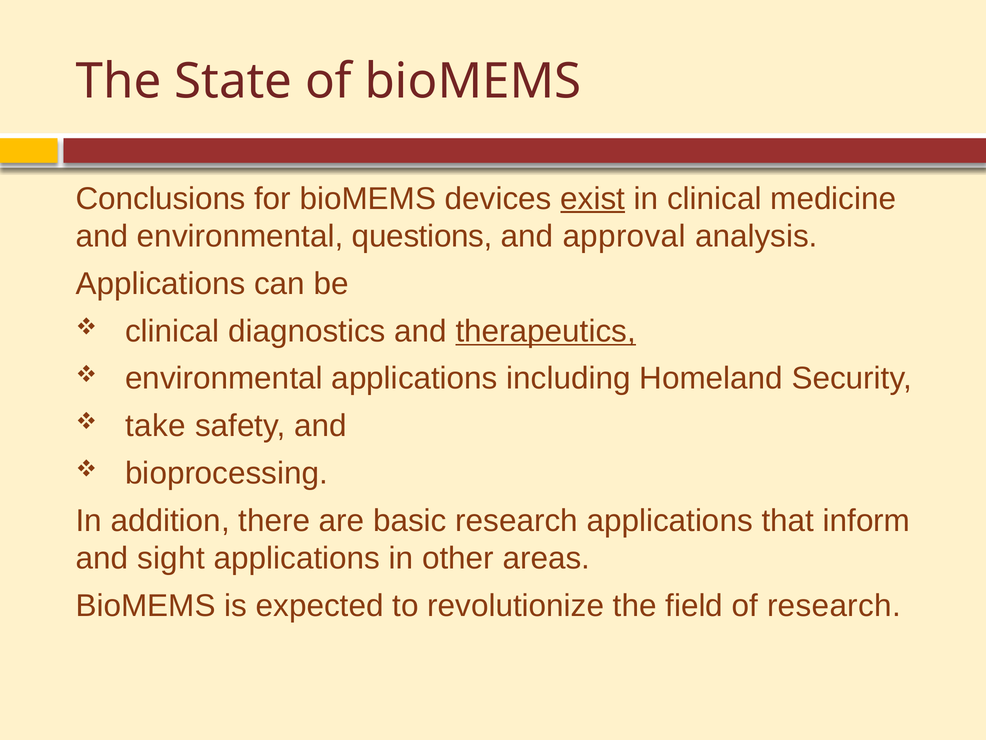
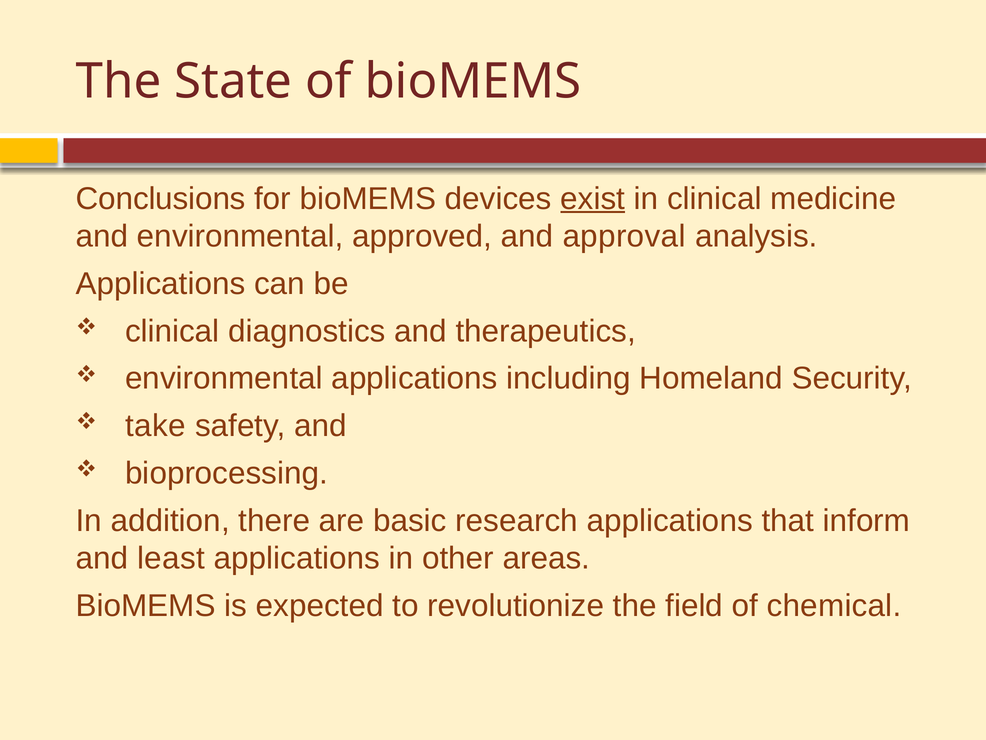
questions: questions -> approved (422, 236)
therapeutics underline: present -> none (546, 331)
sight: sight -> least (171, 558)
of research: research -> chemical (834, 606)
